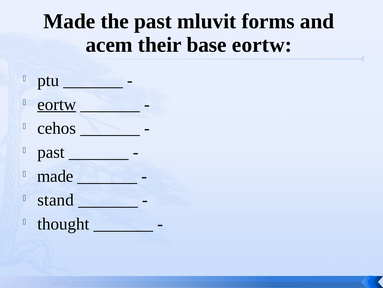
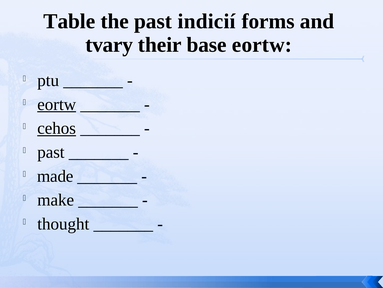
Made: Made -> Table (69, 21)
mluvit: mluvit -> indicií (207, 21)
acem: acem -> tvary (109, 45)
cehos underline: none -> present (57, 128)
stand: stand -> make (56, 200)
